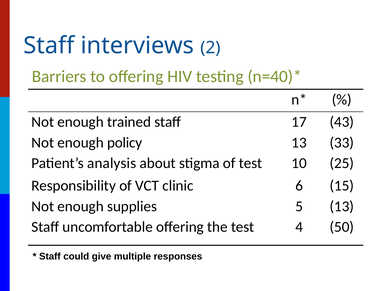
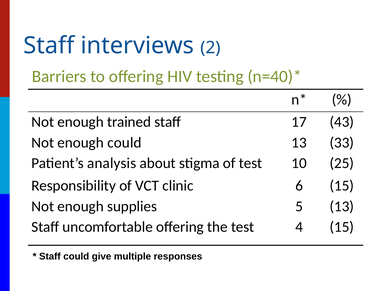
enough policy: policy -> could (124, 143)
4 50: 50 -> 15 (342, 227)
